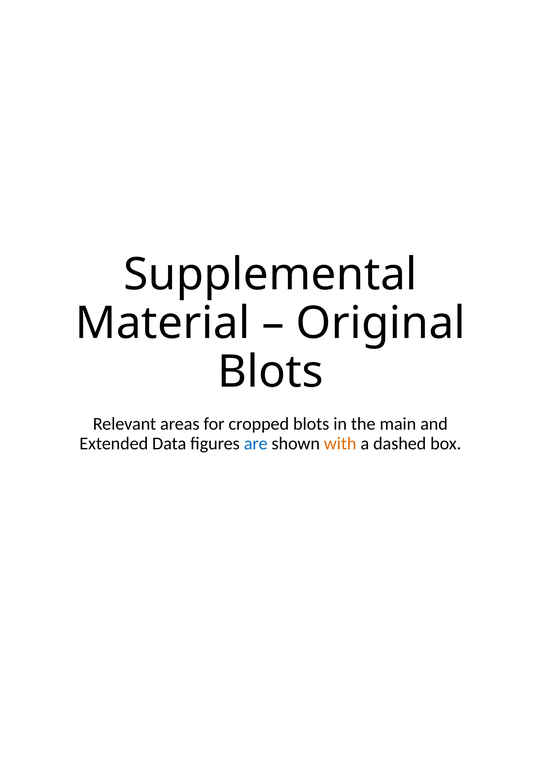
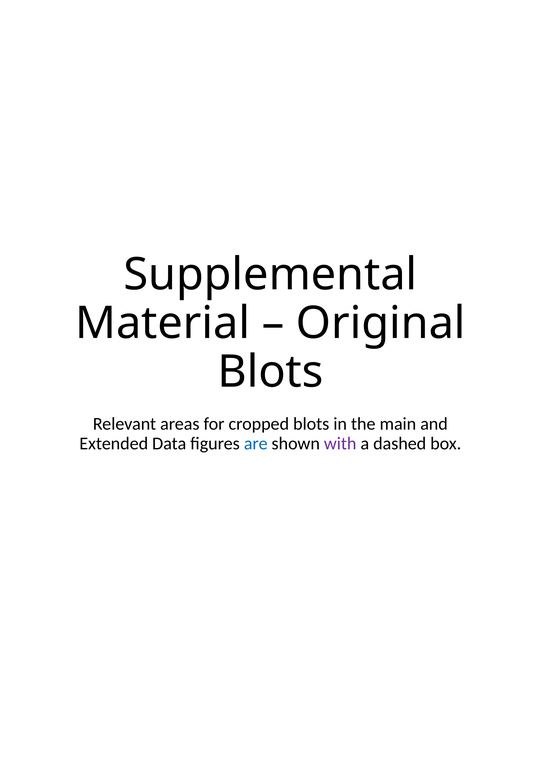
with colour: orange -> purple (340, 443)
